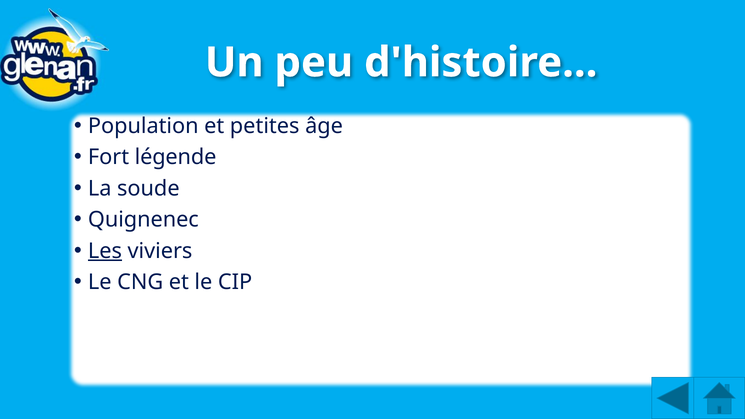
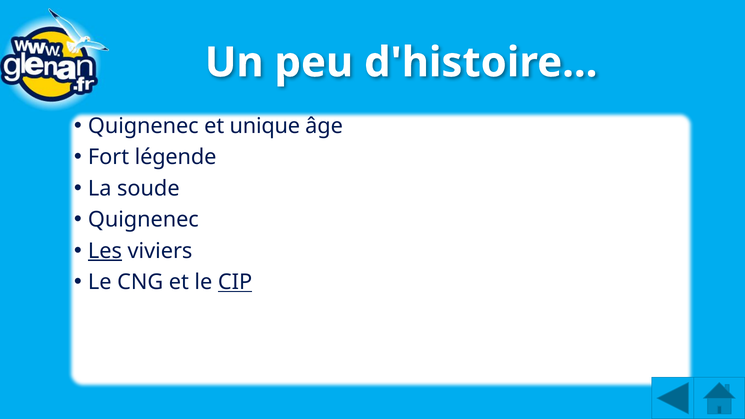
Population: Population -> Quignenec (143, 126)
petites: petites -> unique (265, 126)
CIP underline: none -> present (235, 282)
